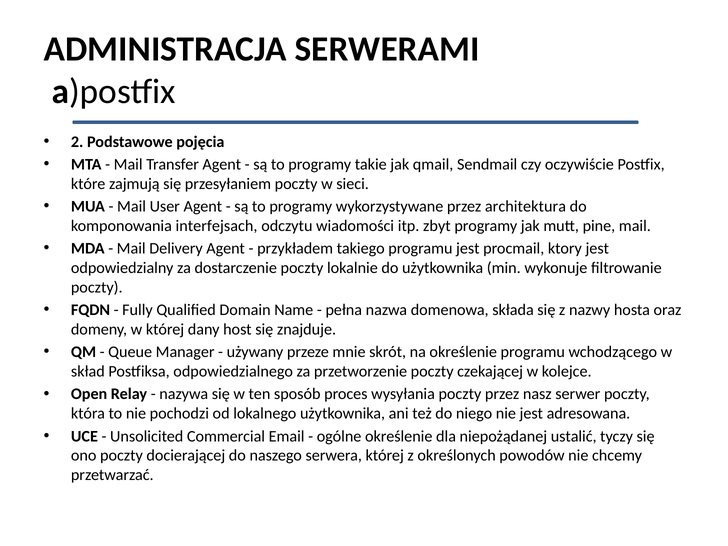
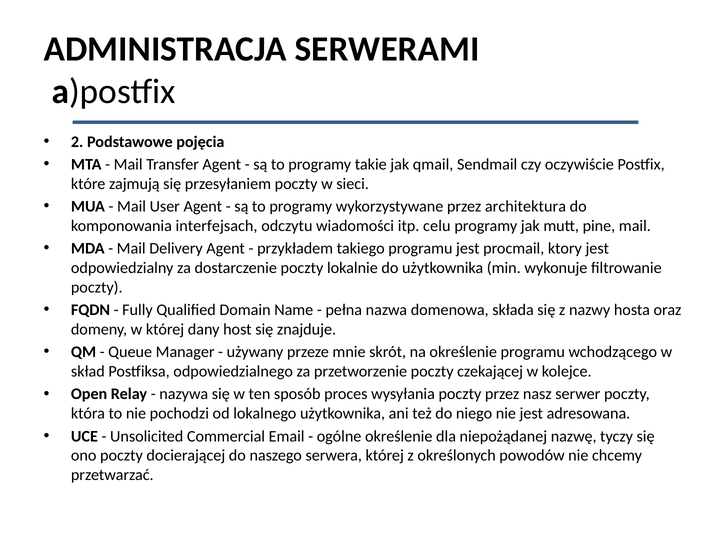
zbyt: zbyt -> celu (437, 226)
ustalić: ustalić -> nazwę (574, 436)
